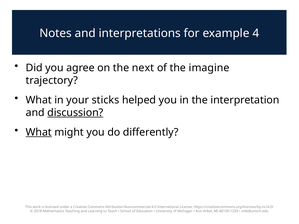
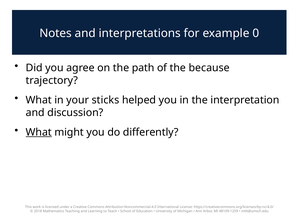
4: 4 -> 0 (256, 33)
next: next -> path (143, 68)
imagine: imagine -> because (209, 68)
discussion underline: present -> none (75, 113)
